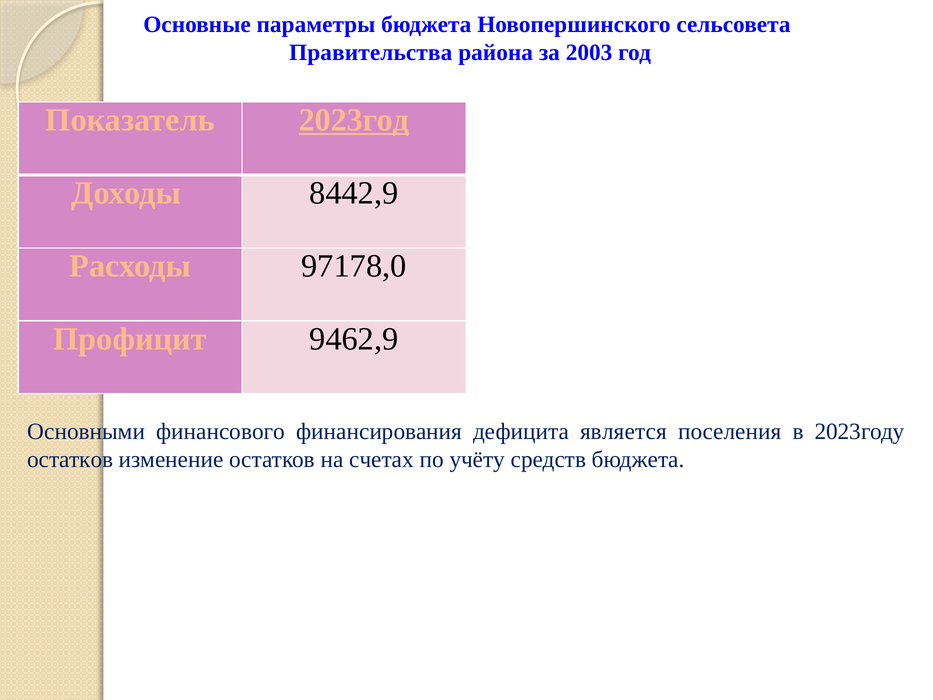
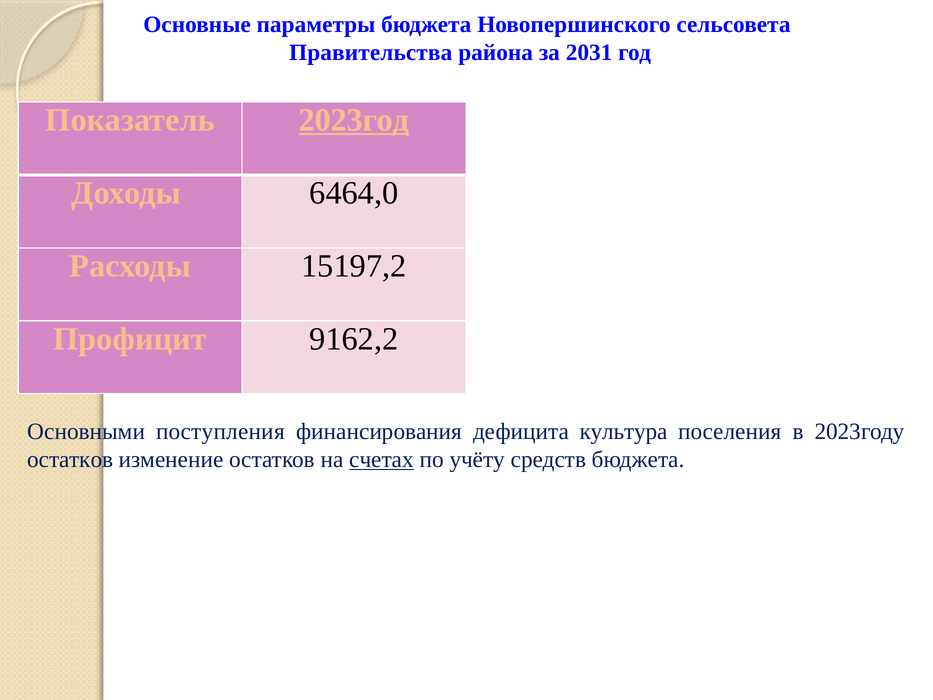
2003: 2003 -> 2031 (589, 53)
8442,9: 8442,9 -> 6464,0 (354, 193)
97178,0: 97178,0 -> 15197,2 (354, 266)
9462,9: 9462,9 -> 9162,2 (354, 339)
финансового: финансового -> поступления (221, 431)
является: является -> культура (624, 431)
счетах underline: none -> present (382, 459)
